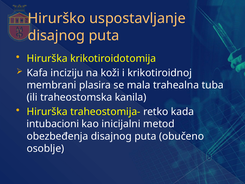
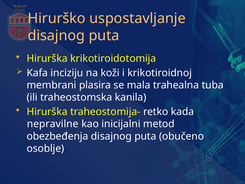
intubacioni: intubacioni -> nepravilne (53, 124)
